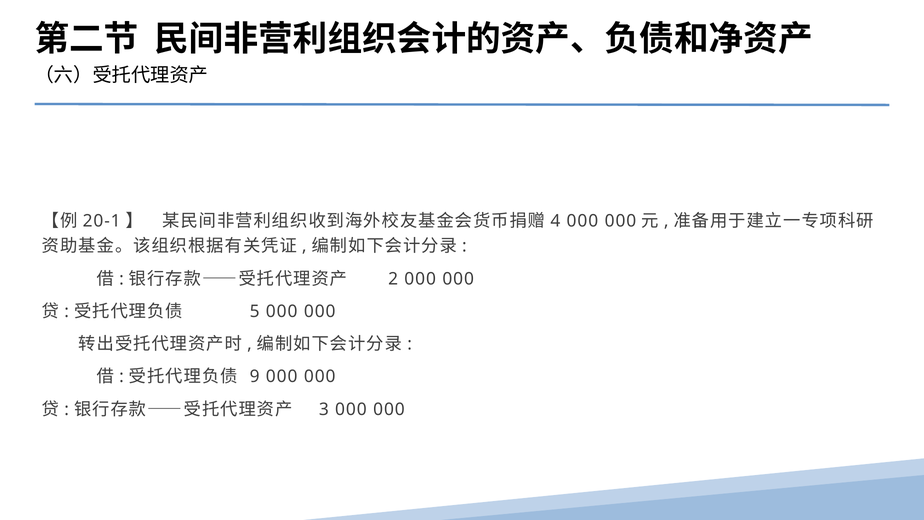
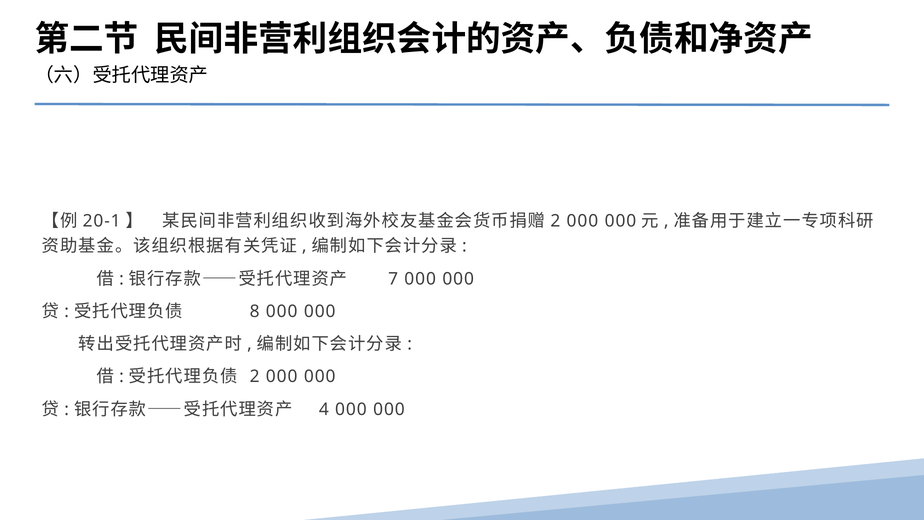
4: 4 -> 2 (555, 221)
2: 2 -> 7 (393, 279)
5: 5 -> 8 (255, 311)
9: 9 -> 2 (255, 377)
3: 3 -> 4 (324, 409)
